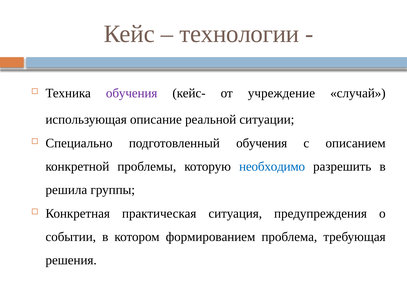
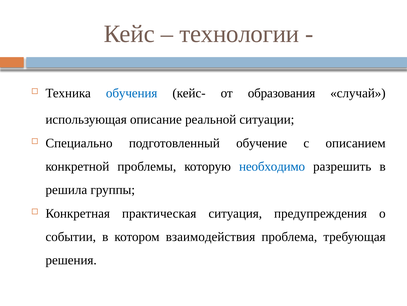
обучения colour: purple -> blue (132, 93)
учреждение: учреждение -> образования (282, 93)
подготовленный обучения: обучения -> обучение (262, 143)
формированием: формированием -> взаимодействия (211, 236)
